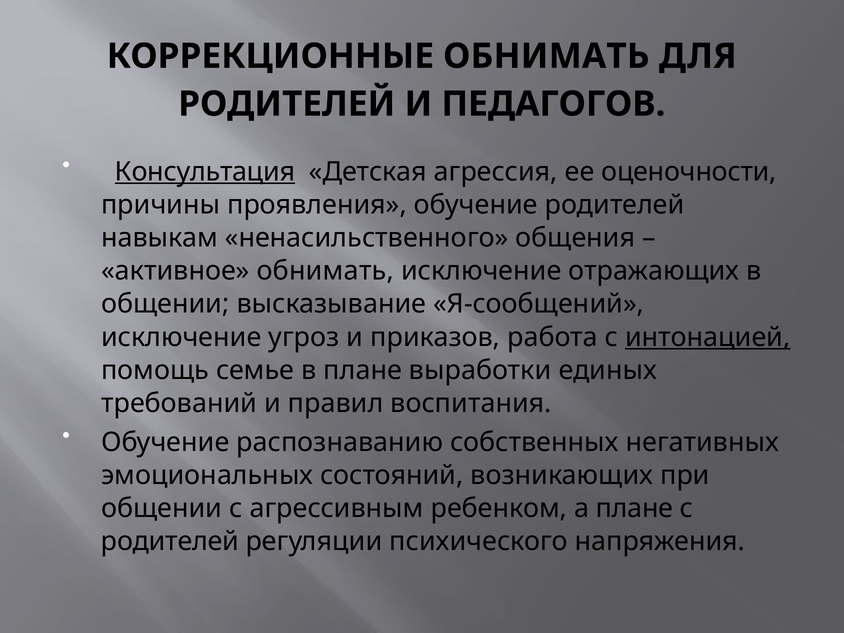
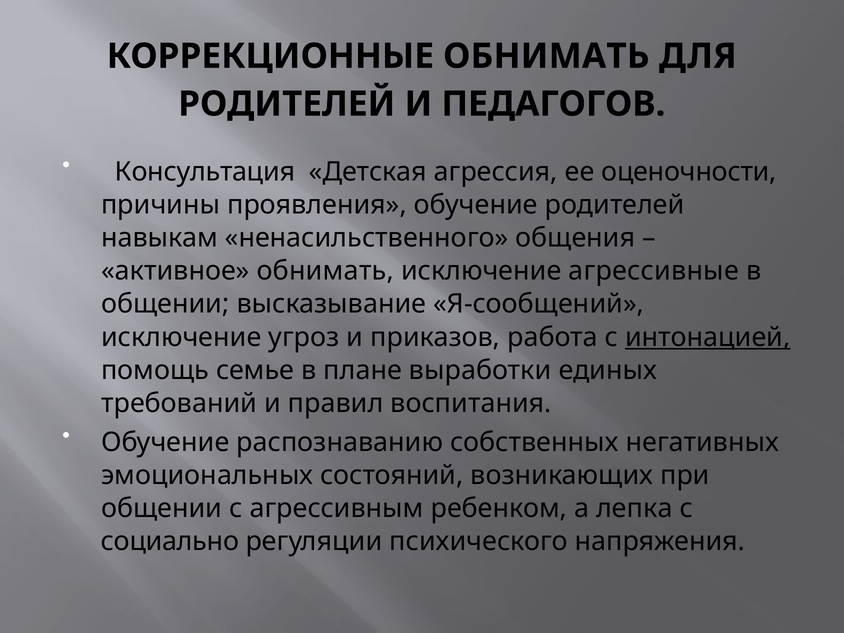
Консультация underline: present -> none (205, 172)
отражающих: отражающих -> агрессивные (654, 271)
а плане: плане -> лепка (634, 508)
родителей: родителей -> социально (170, 541)
